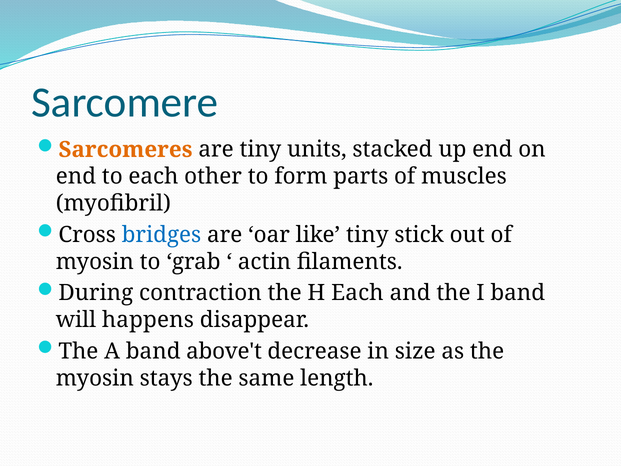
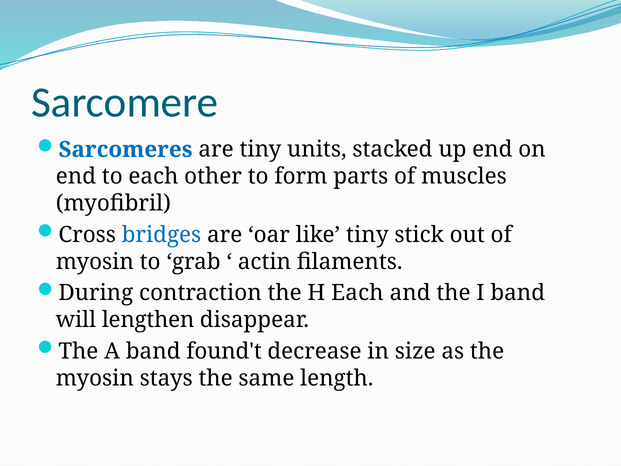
Sarcomeres colour: orange -> blue (125, 150)
happens: happens -> lengthen (148, 320)
above't: above't -> found't (224, 351)
